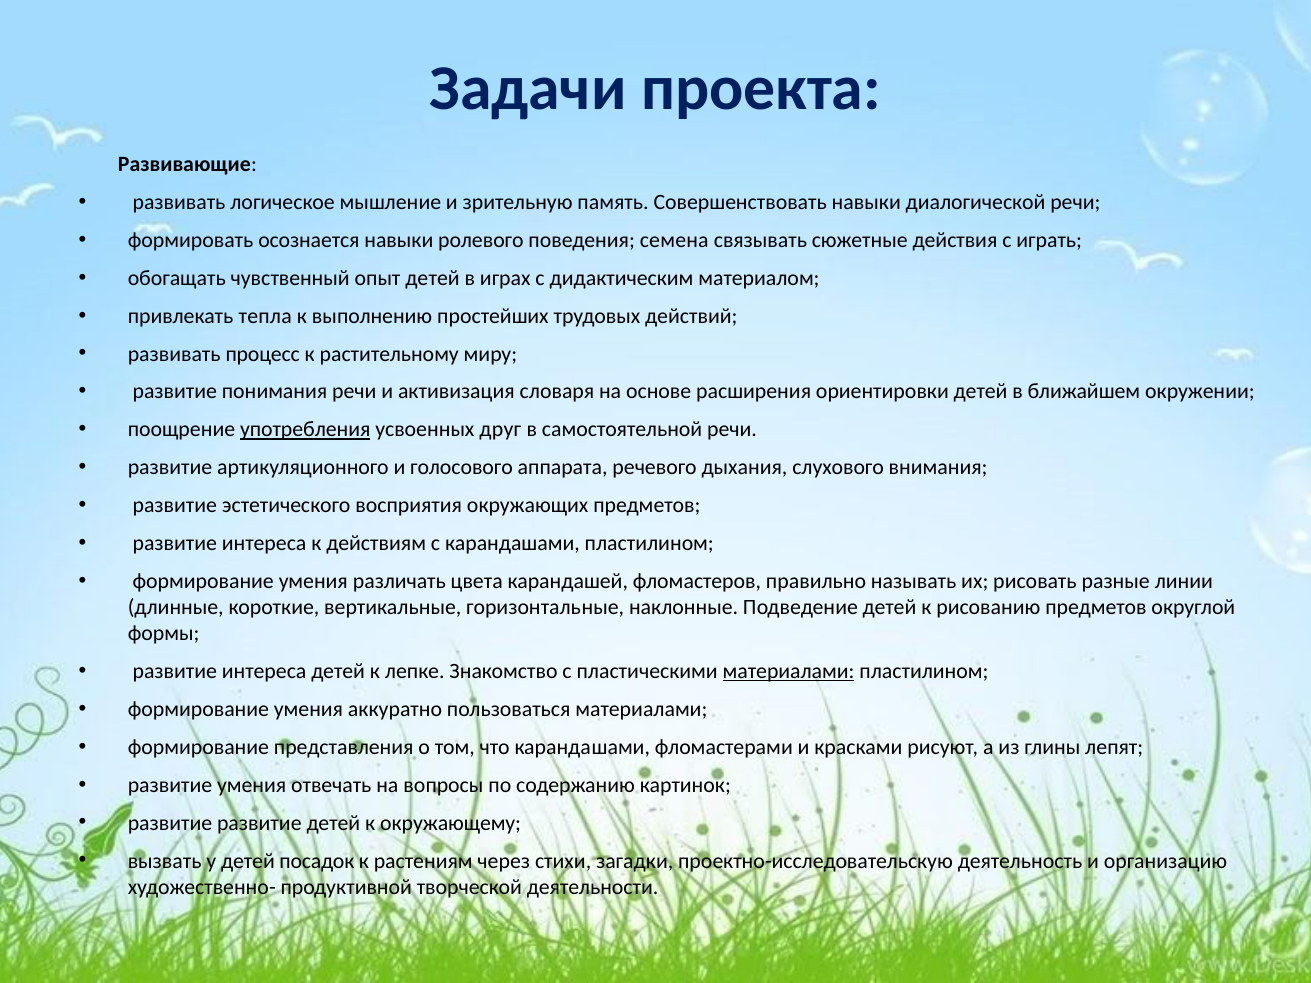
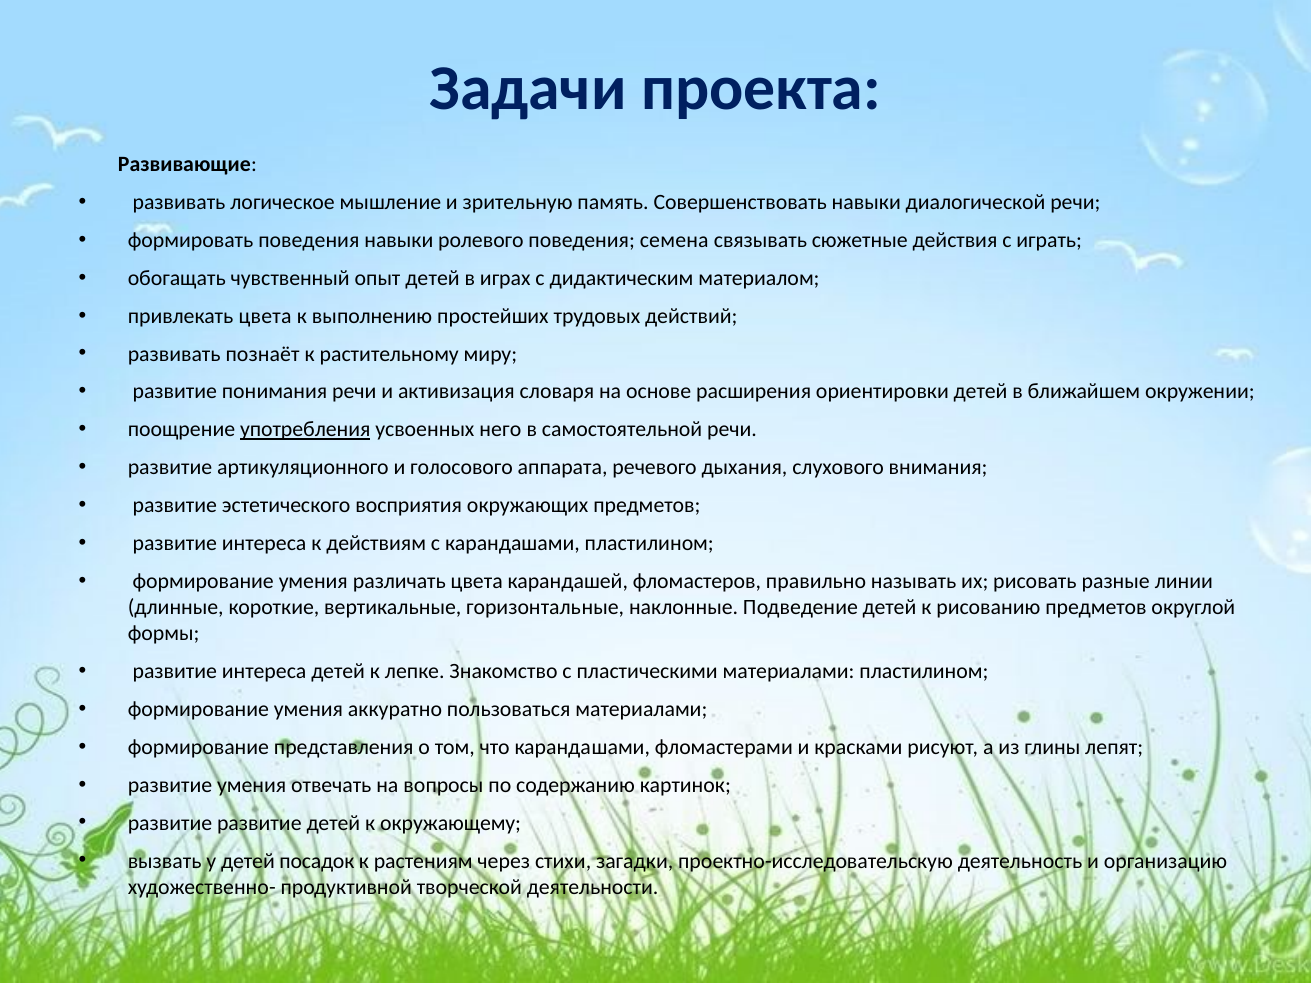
формировать осознается: осознается -> поведения (309, 240)
привлекать тепла: тепла -> цвета (265, 316)
процесс: процесс -> познаёт (263, 354)
друг: друг -> него (500, 430)
материалами underline: present -> none (789, 672)
